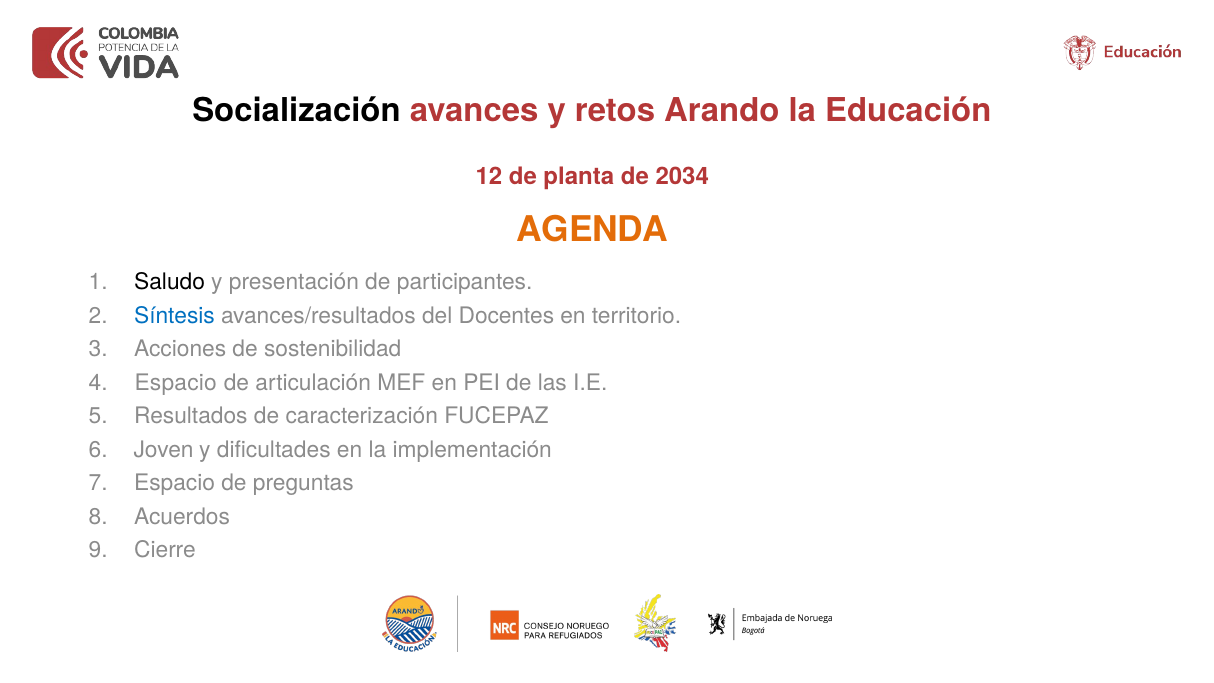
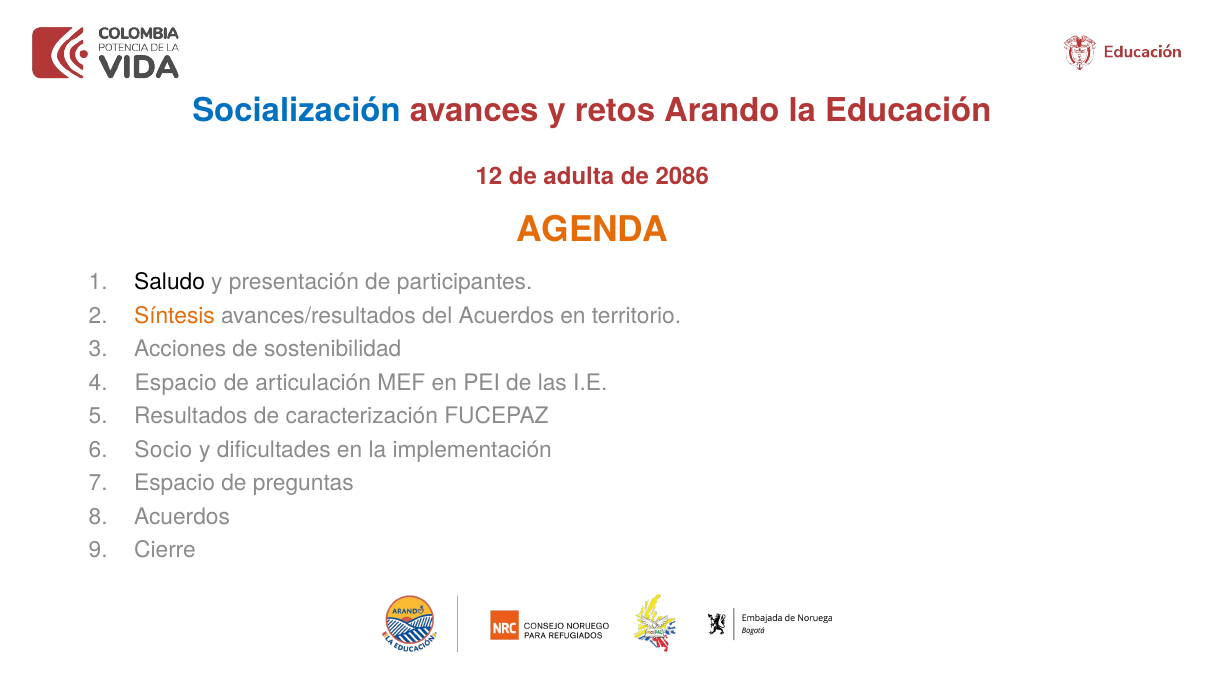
Socialización colour: black -> blue (296, 110)
planta: planta -> adulta (579, 177)
2034: 2034 -> 2086 (682, 177)
Síntesis colour: blue -> orange (174, 316)
del Docentes: Docentes -> Acuerdos (506, 316)
Joven: Joven -> Socio (163, 450)
